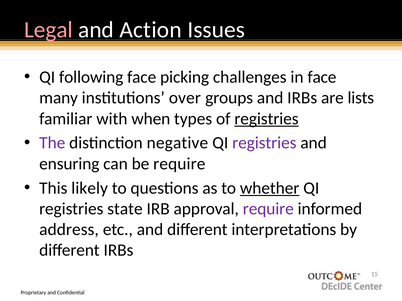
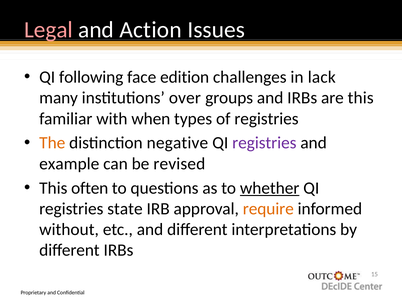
picking: picking -> edition (185, 77)
in face: face -> lack (322, 77)
are lists: lists -> this (361, 98)
registries underline: present -> none (266, 119)
The colour: purple -> orange (52, 143)
ensuring: ensuring -> example (69, 164)
be require: require -> revised (179, 164)
likely: likely -> often (90, 188)
require colour: purple -> orange (268, 209)
address: address -> without (69, 230)
